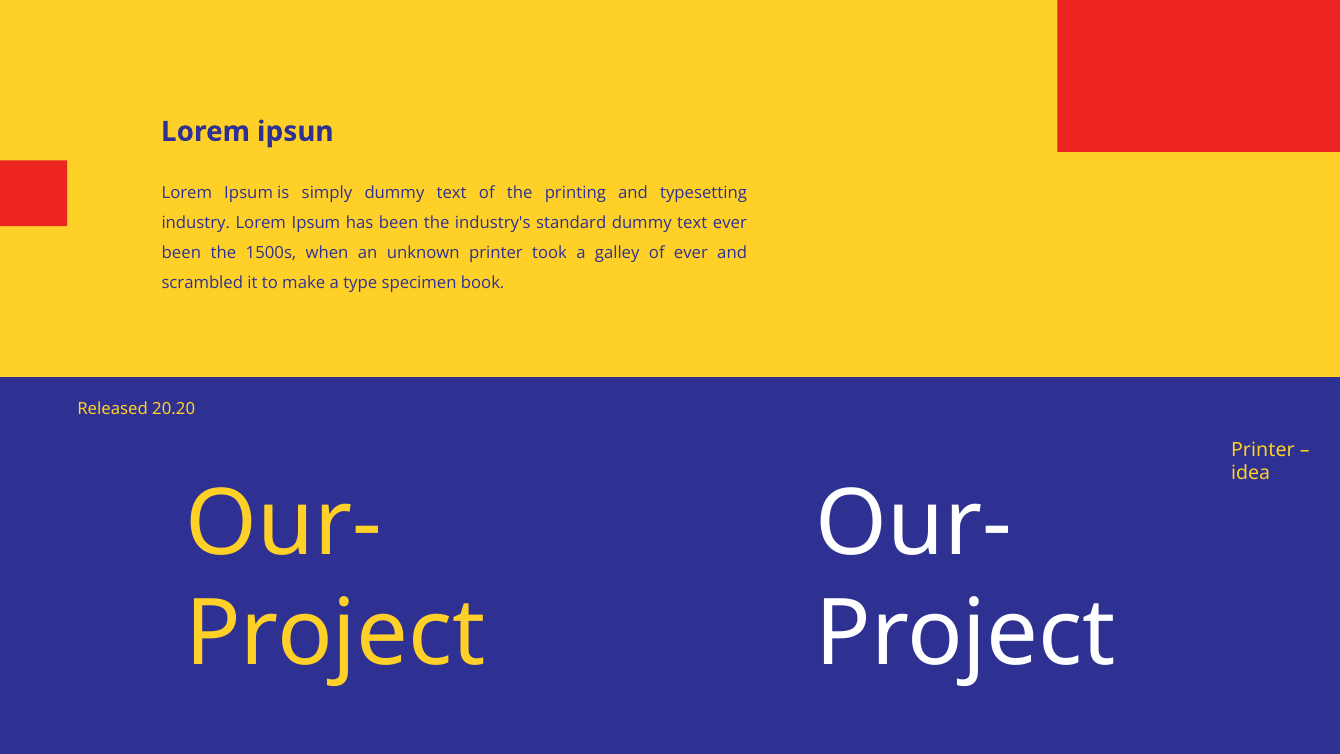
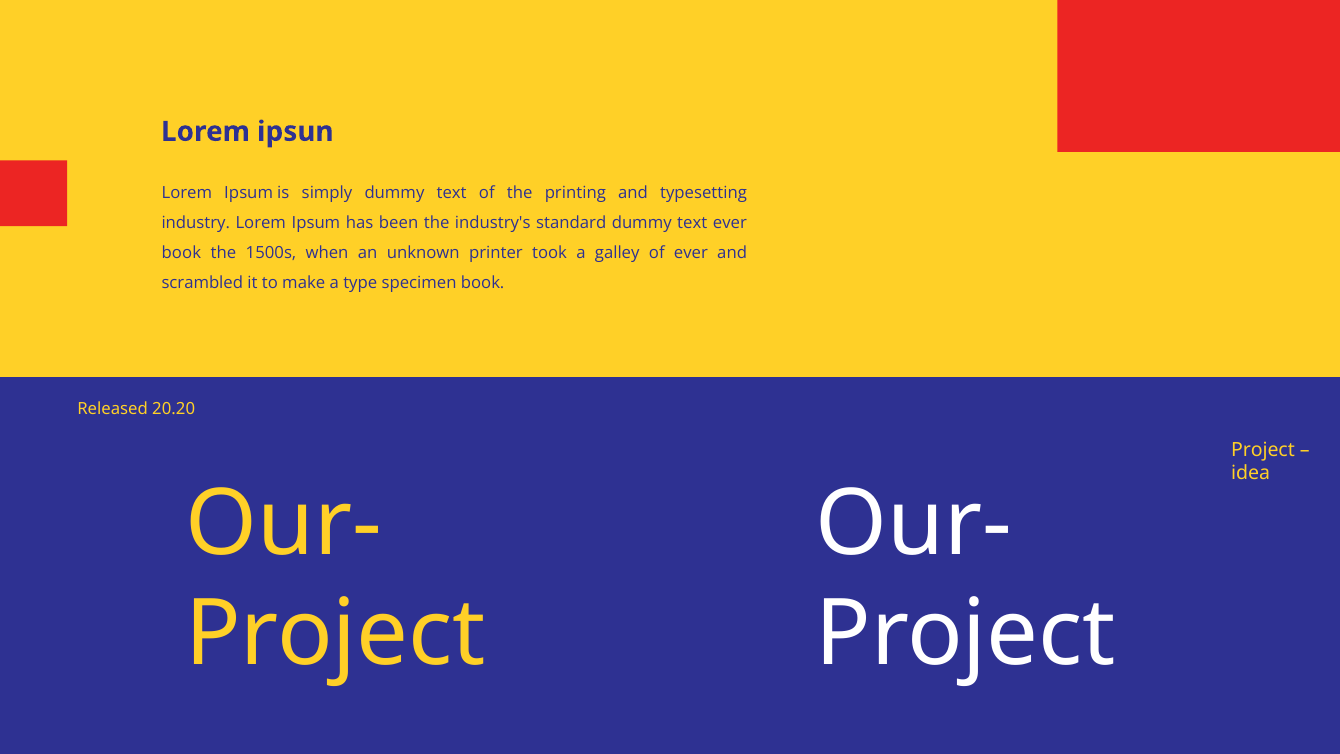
been: been -> book (181, 253)
Printer: Printer -> Project (1263, 450)
